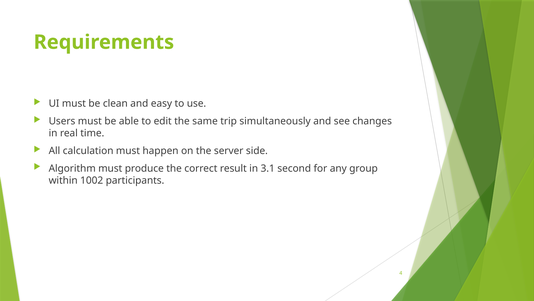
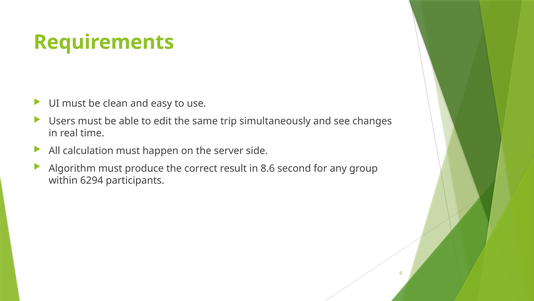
3.1: 3.1 -> 8.6 (268, 168)
1002: 1002 -> 6294 (92, 180)
